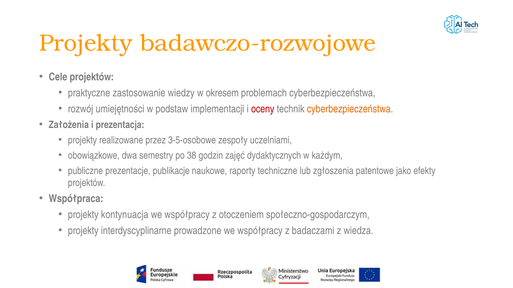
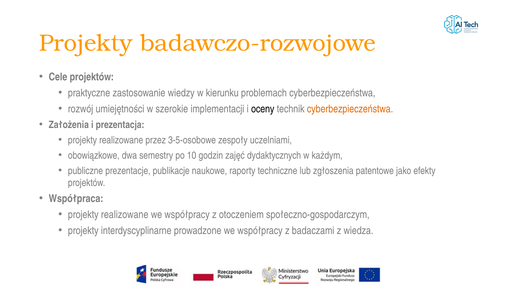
okresem: okresem -> kierunku (222, 93)
podstaw: podstaw -> szerokie (172, 109)
oceny colour: red -> black (263, 109)
38: 38 -> 10 (192, 156)
kontynuacja: kontynuacja -> realizowane (125, 215)
